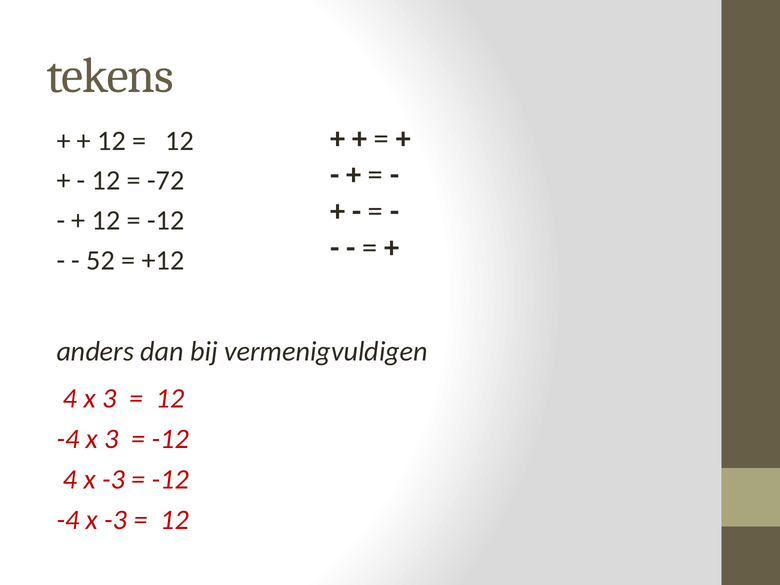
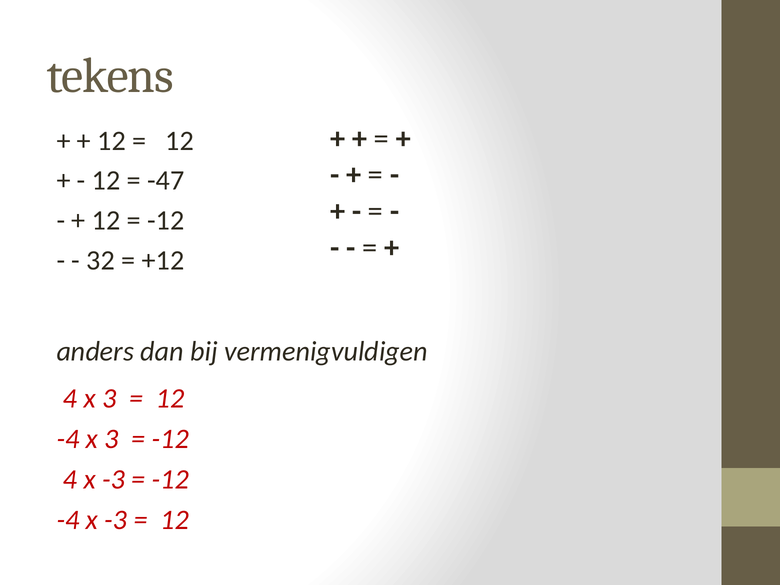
-72: -72 -> -47 (166, 181)
52: 52 -> 32 (101, 260)
